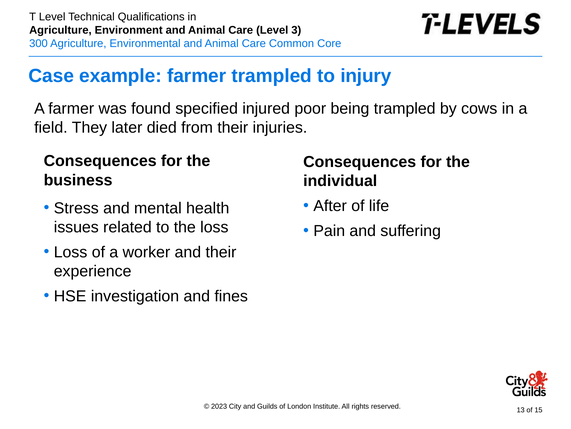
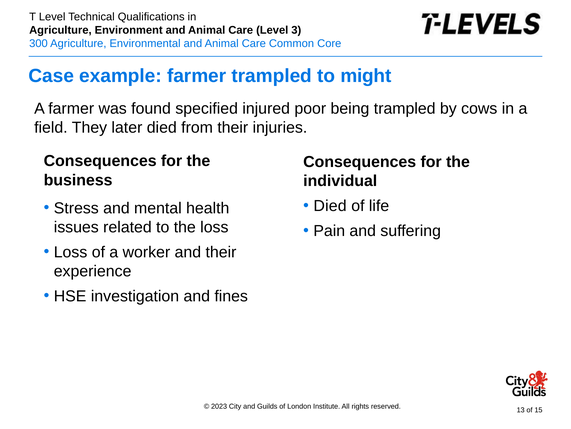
injury: injury -> might (366, 76)
After: After -> Died (330, 206)
